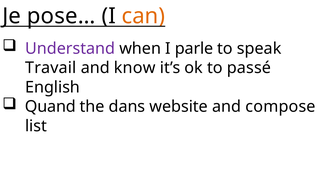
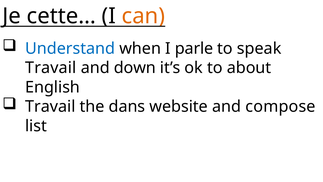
pose…: pose… -> cette… (61, 16)
Understand colour: purple -> blue (70, 48)
know: know -> down (135, 68)
passé: passé -> about (249, 68)
Quand: Quand -> Travail (50, 106)
